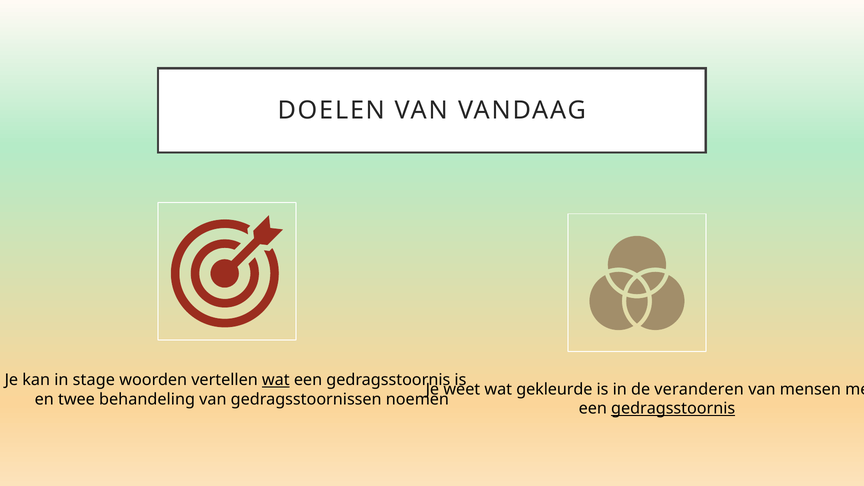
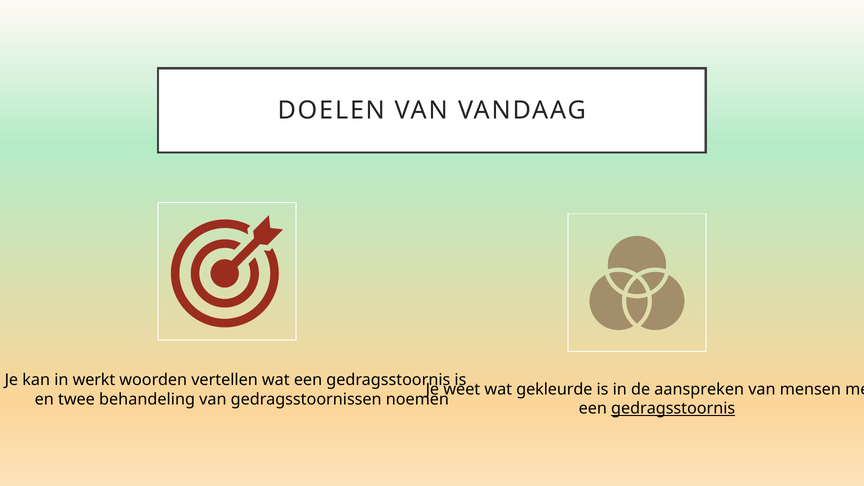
stage: stage -> werkt (94, 380)
wat underline: present -> none (276, 380)
veranderen: veranderen -> aanspreken (699, 389)
